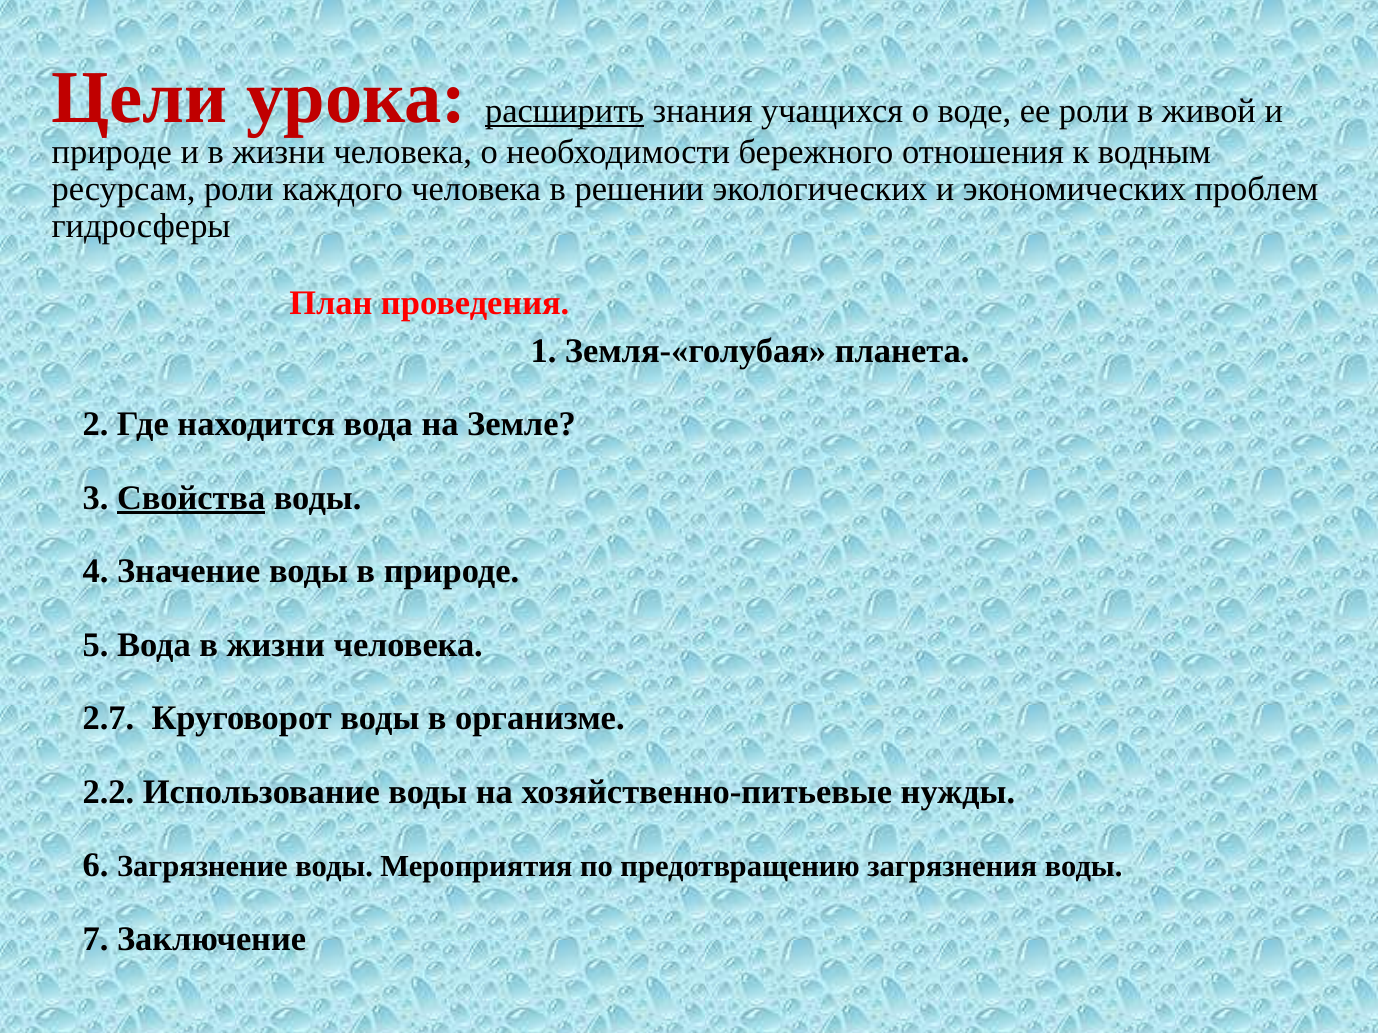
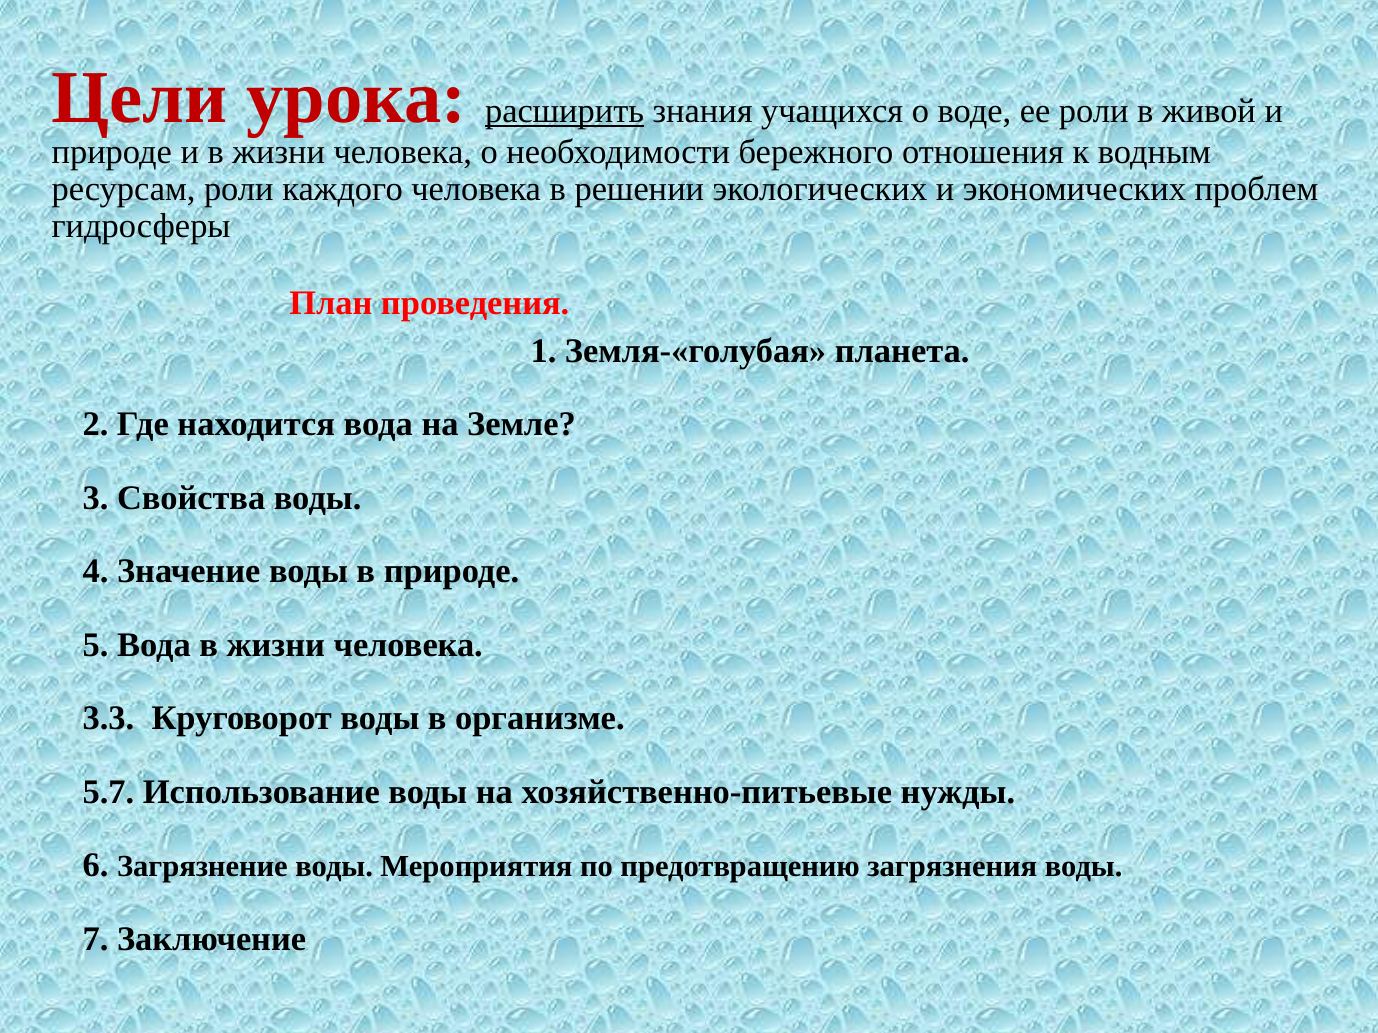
Свойства underline: present -> none (191, 498)
2.7: 2.7 -> 3.3 (108, 719)
2.2: 2.2 -> 5.7 (108, 792)
